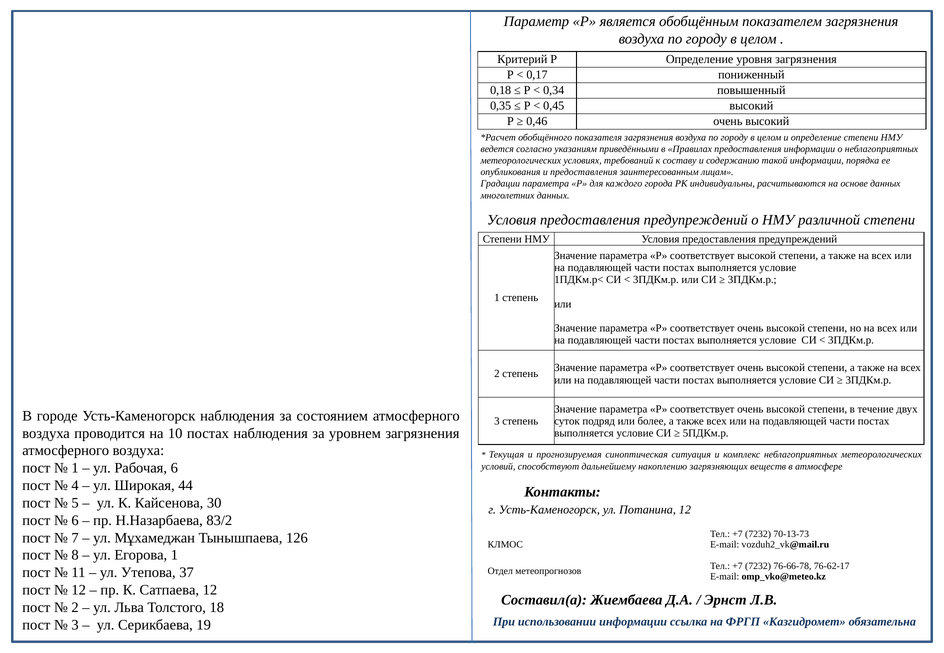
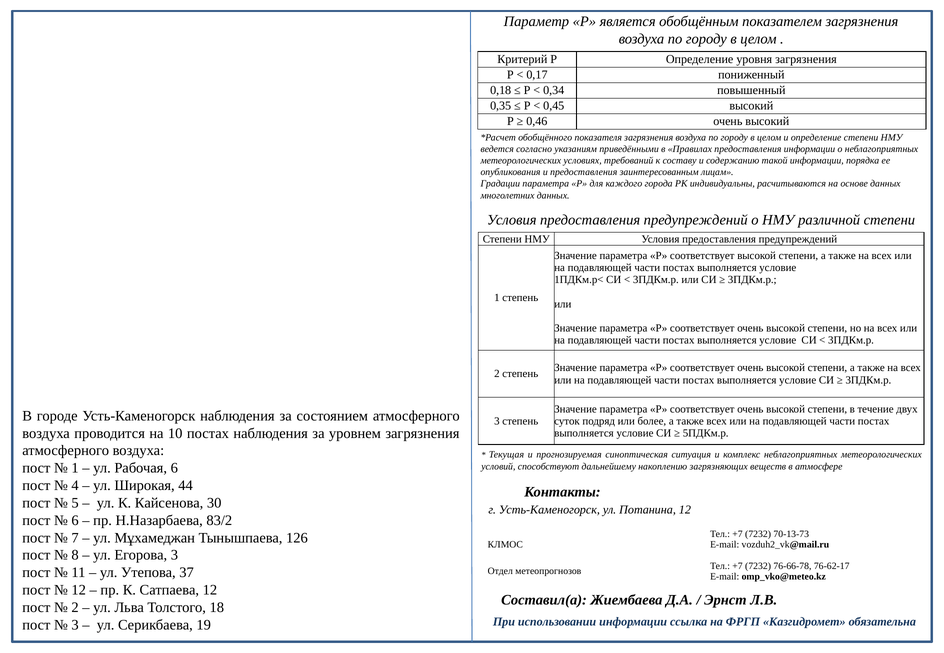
Егорова 1: 1 -> 3 (174, 556)
